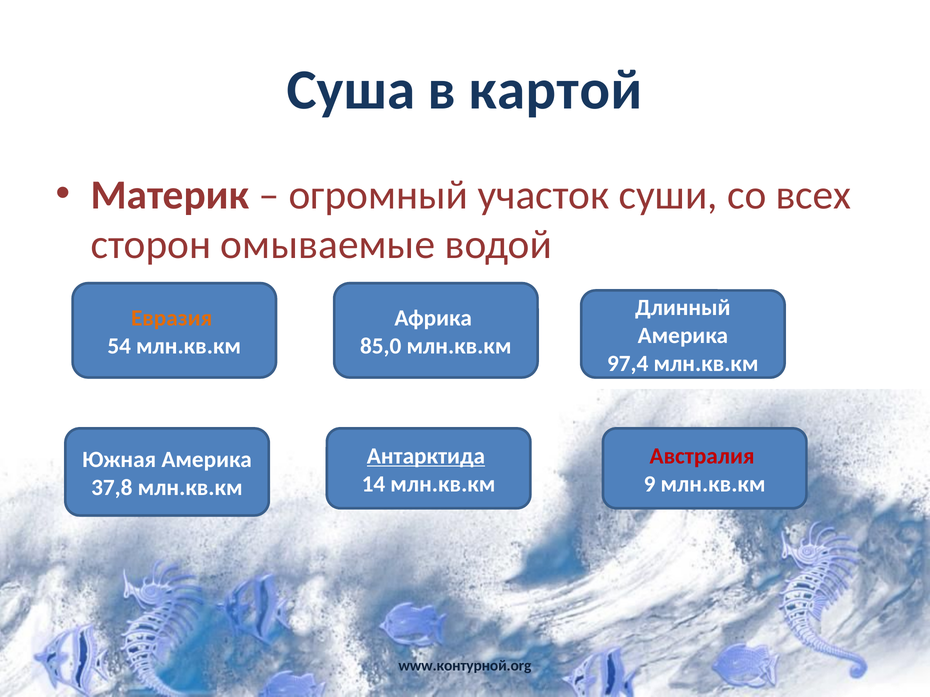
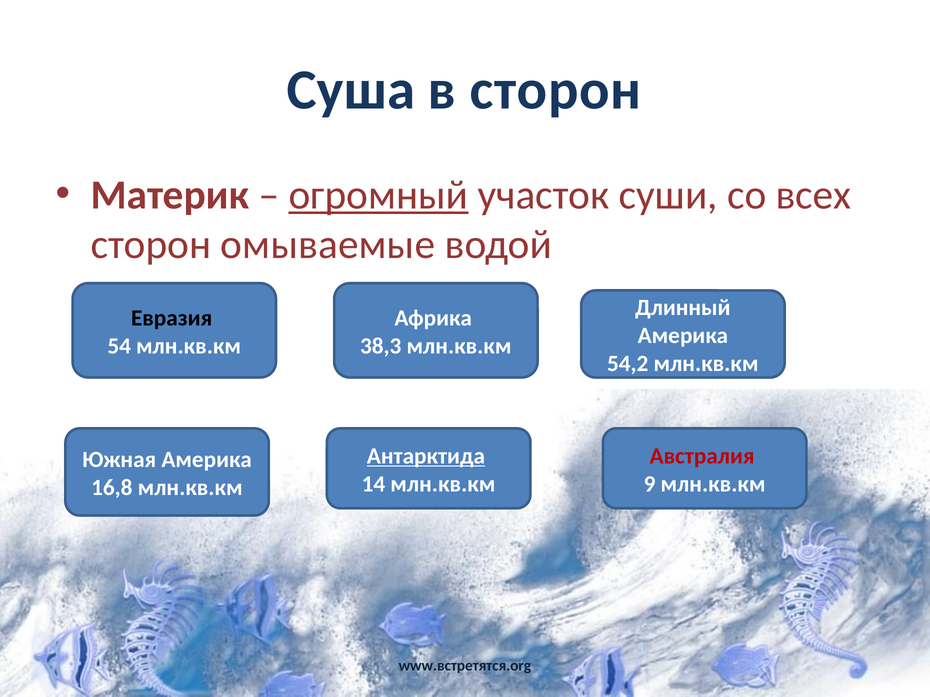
в картой: картой -> сторон (556, 90)
огромный underline: none -> present (378, 195)
Евразия colour: orange -> black (172, 318)
85,0: 85,0 -> 38,3 (381, 346)
97,4: 97,4 -> 54,2 (628, 364)
37,8: 37,8 -> 16,8 (112, 488)
www.контурной.org: www.контурной.org -> www.встретятся.org (465, 666)
